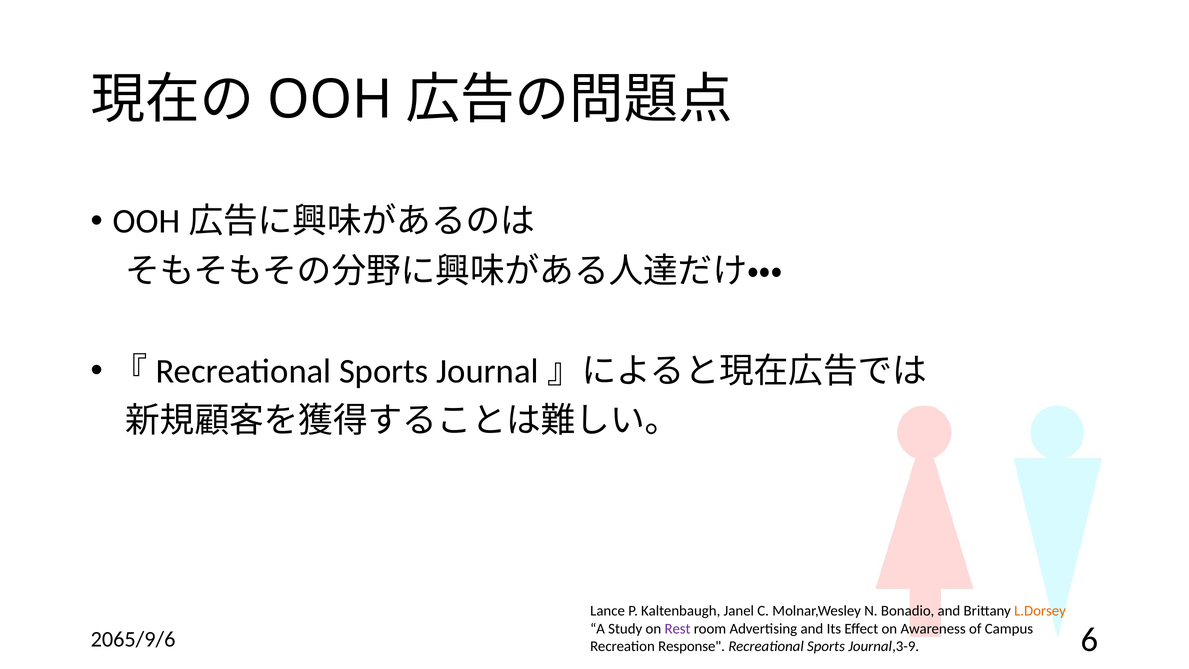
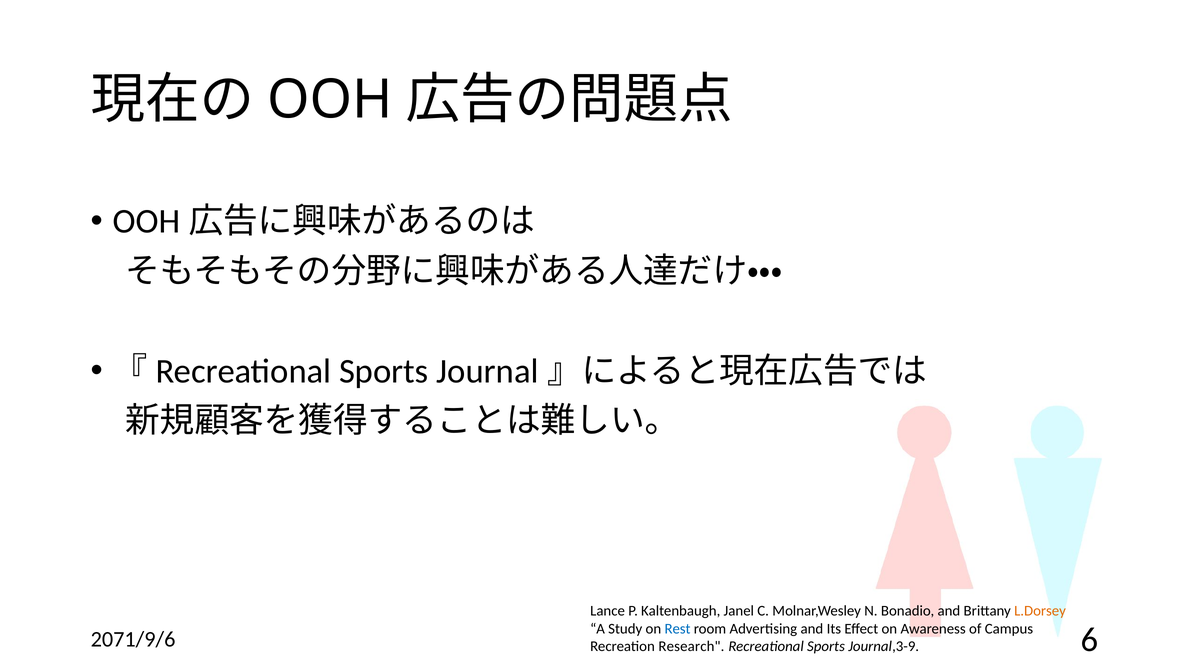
Rest colour: purple -> blue (678, 628)
2065/9/6: 2065/9/6 -> 2071/9/6 (133, 639)
Response: Response -> Research (691, 646)
